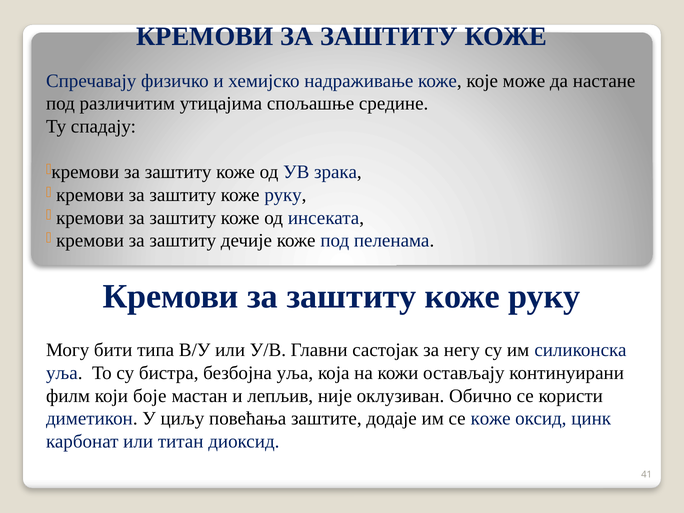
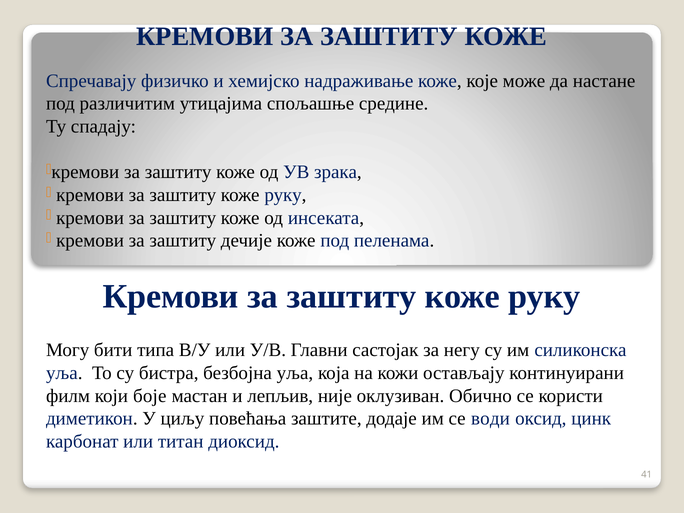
се коже: коже -> води (490, 419)
